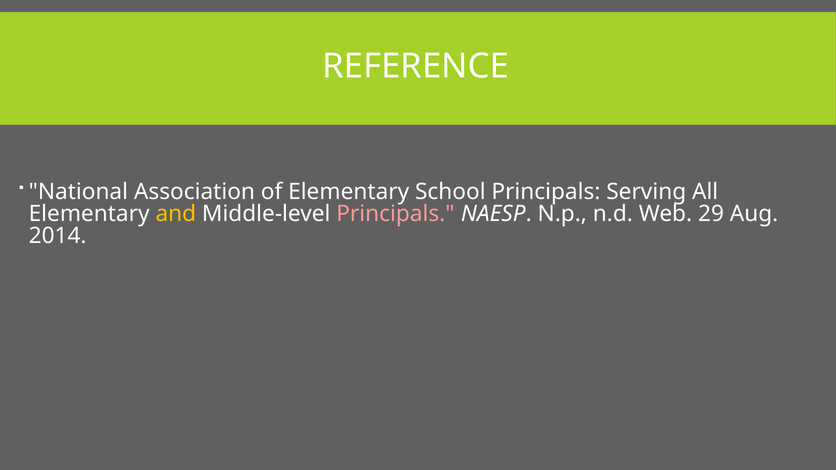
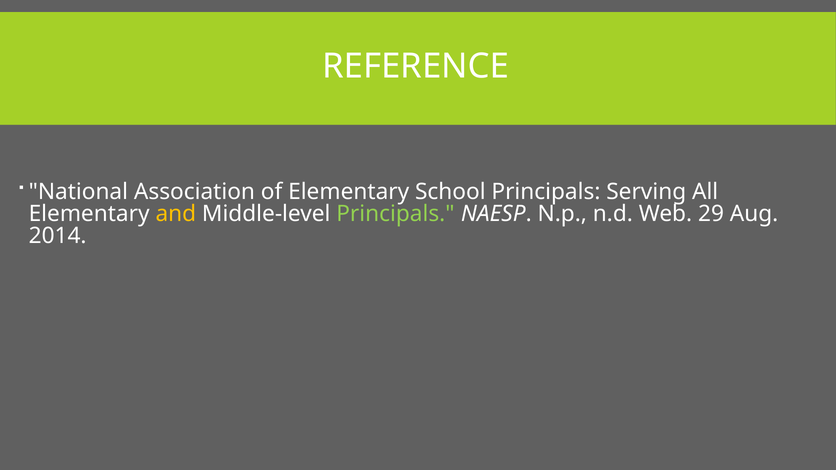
Principals colour: pink -> light green (395, 214)
